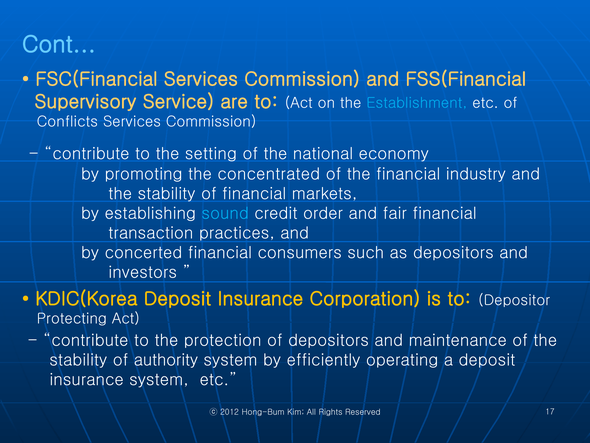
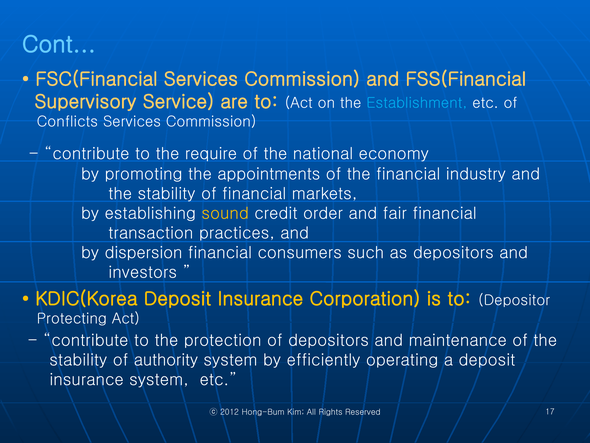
setting: setting -> require (211, 154)
concentrated: concentrated -> appointments (269, 174)
sound colour: light blue -> yellow (225, 213)
concerted: concerted -> dispersion (144, 253)
